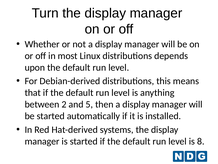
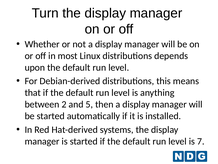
8: 8 -> 7 (201, 141)
